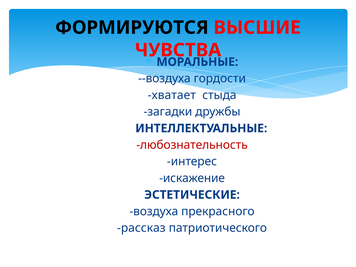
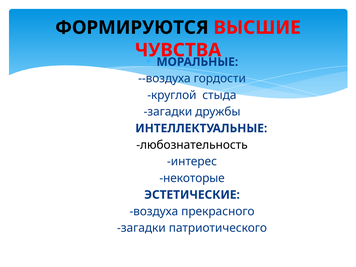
хватает: хватает -> круглой (172, 95)
любознательность colour: red -> black (192, 145)
искажение: искажение -> некоторые (192, 178)
рассказ: рассказ -> загадки (141, 228)
